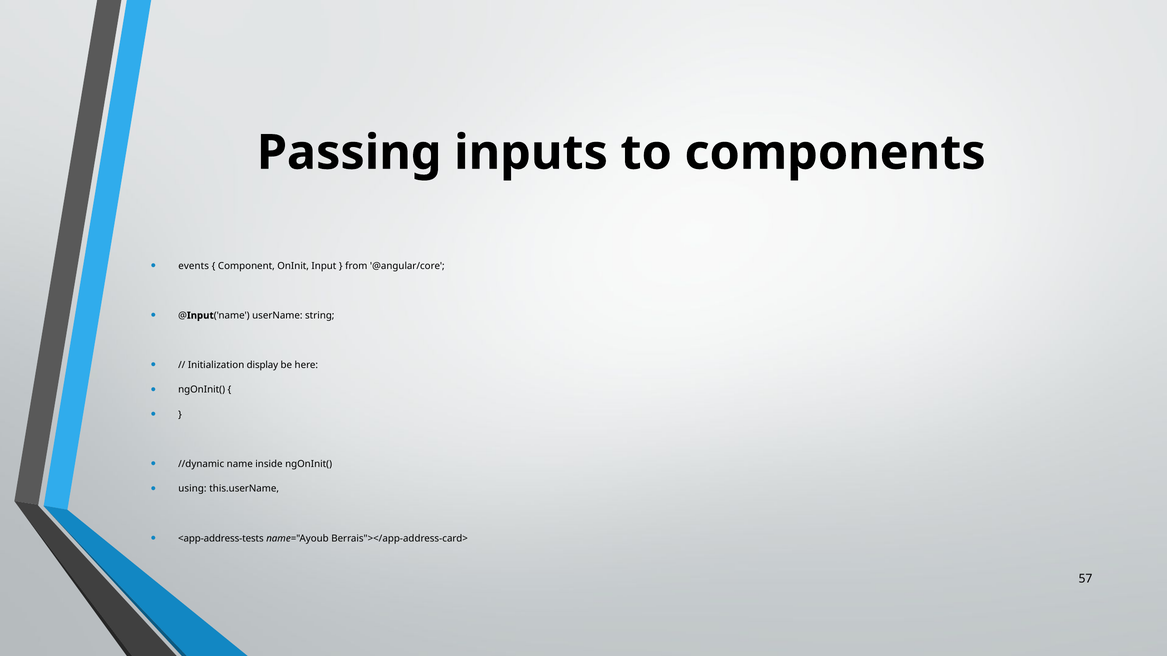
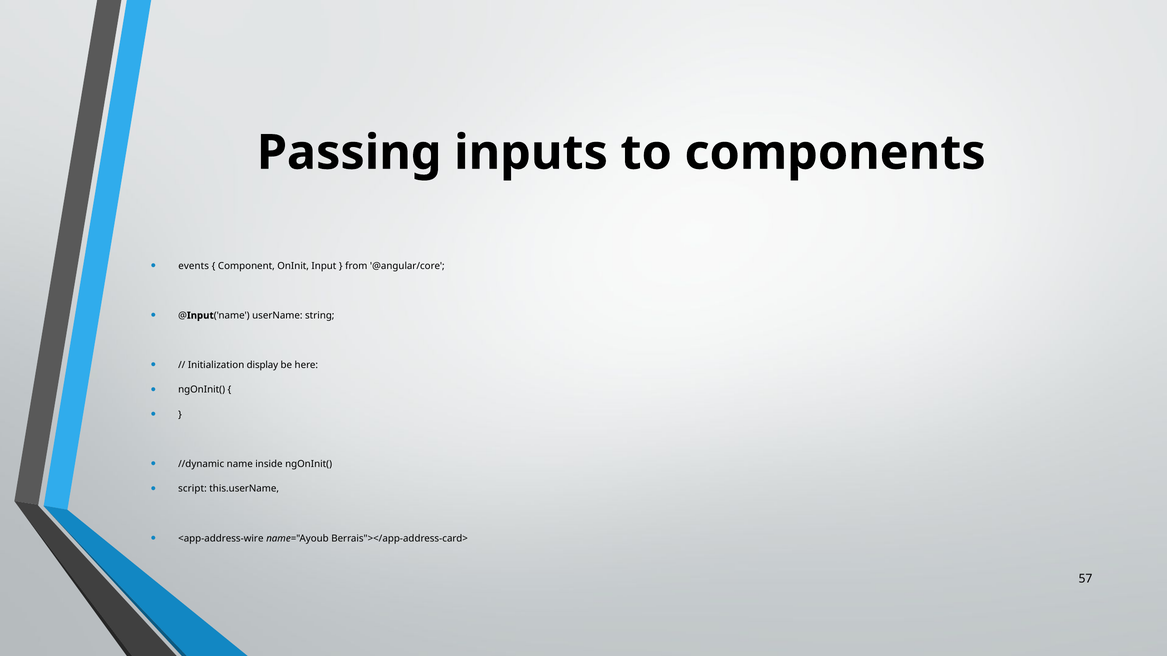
using: using -> script (192, 489)
<app-address-tests: <app-address-tests -> <app-address-wire (221, 539)
